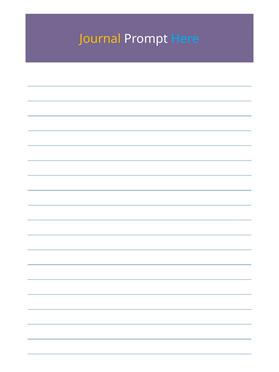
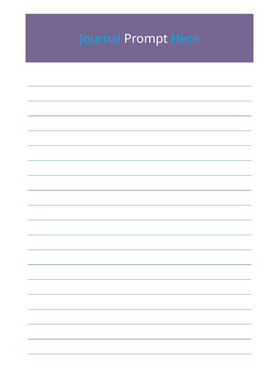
Journal colour: yellow -> light blue (100, 39)
